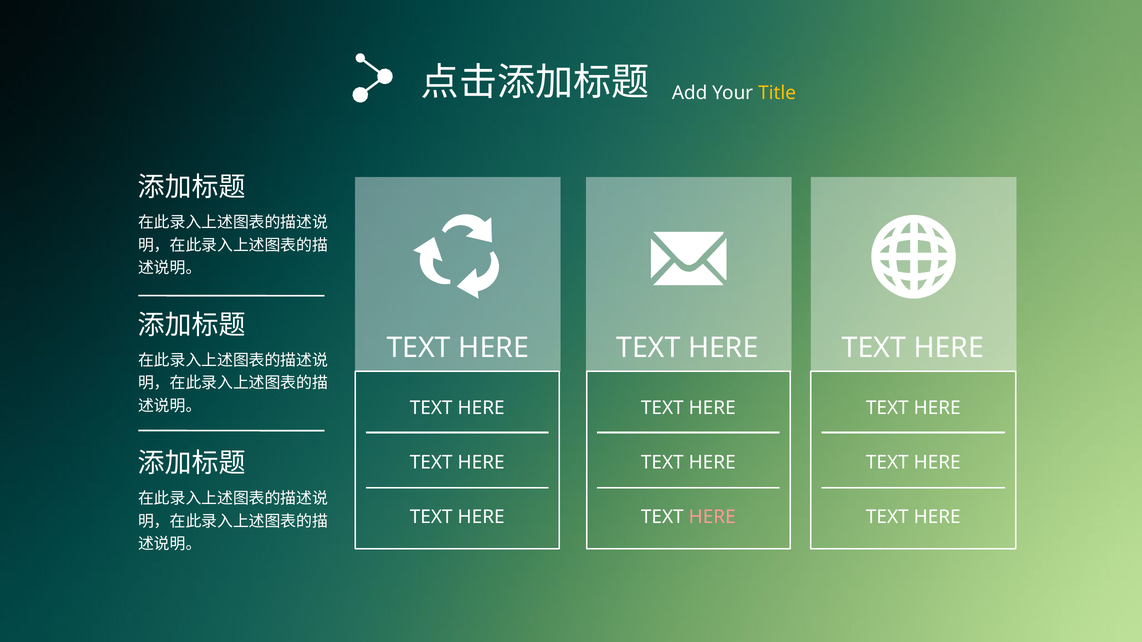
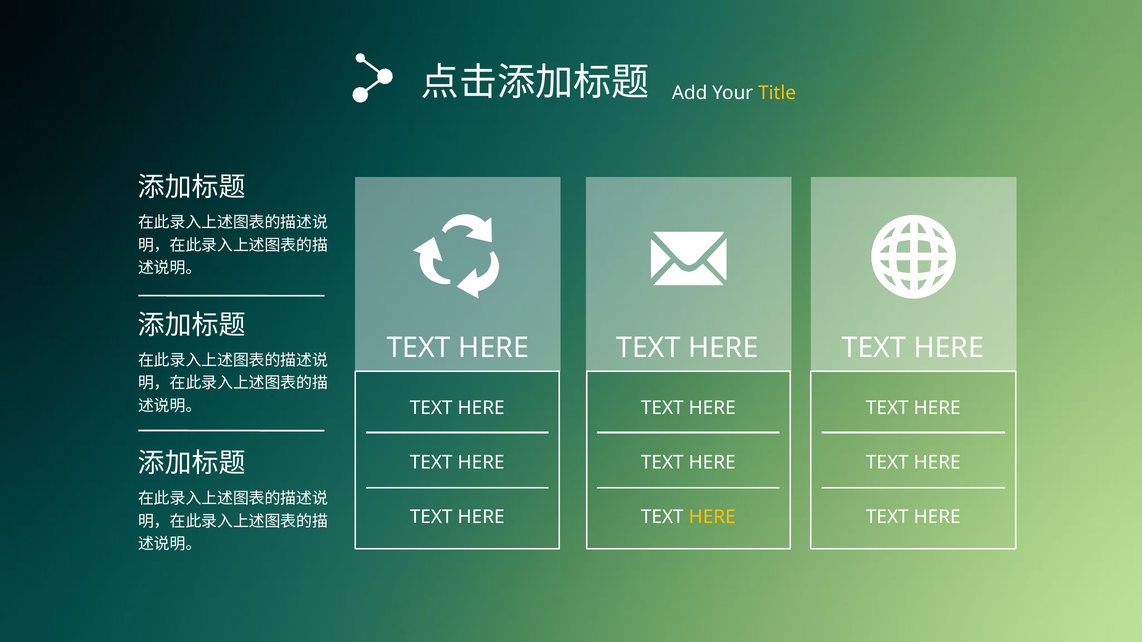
HERE colour: pink -> yellow (712, 518)
